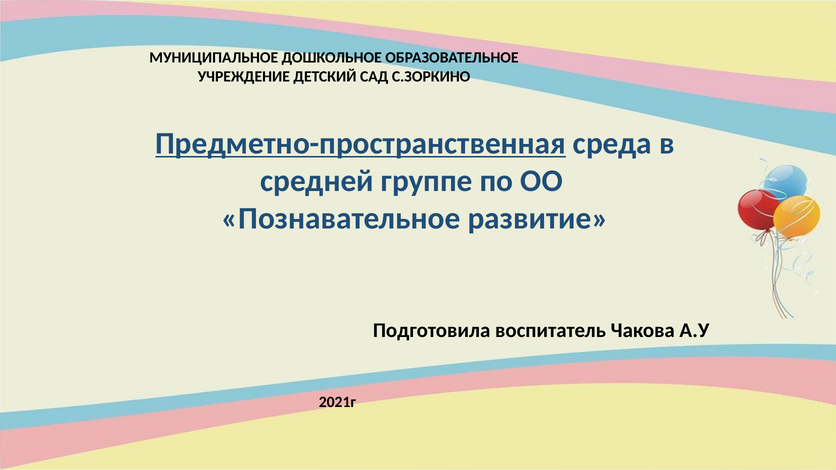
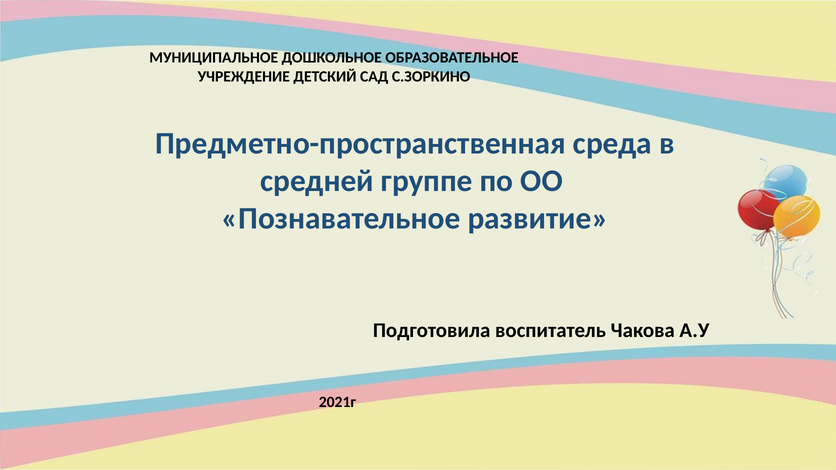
Предметно-пространственная underline: present -> none (361, 143)
